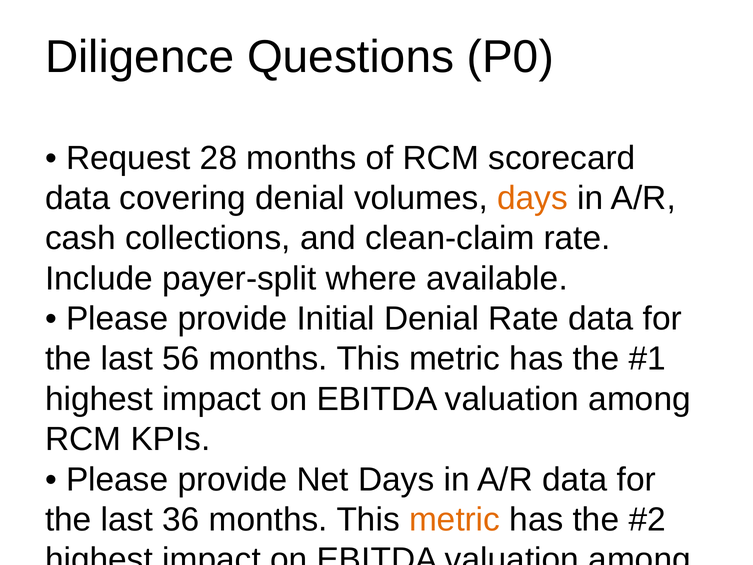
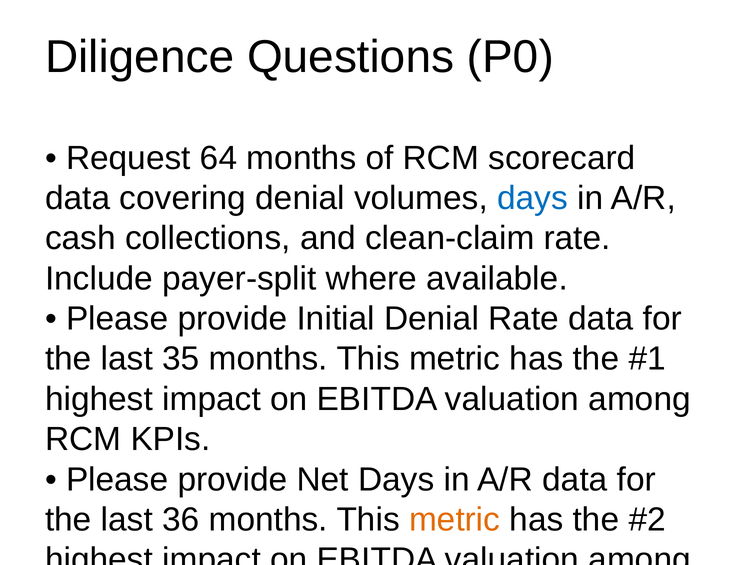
28: 28 -> 64 (219, 158)
days colour: orange -> blue (533, 198)
56: 56 -> 35 (181, 359)
